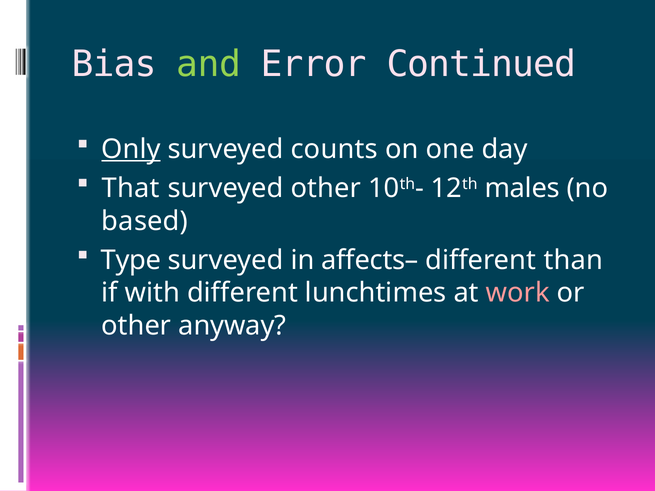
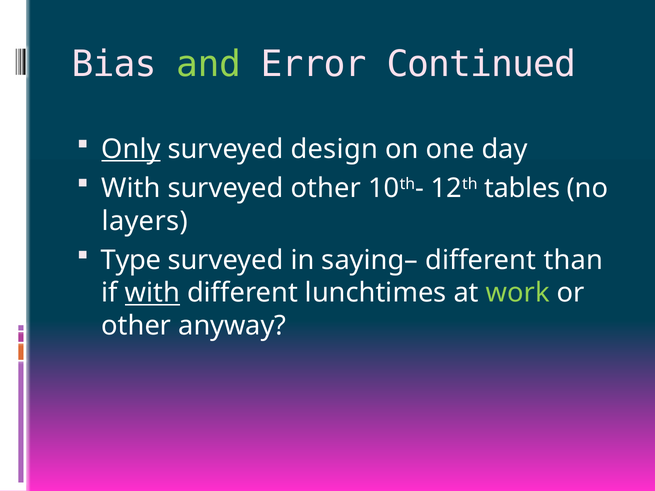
counts: counts -> design (334, 149)
That: That -> With (131, 188)
males: males -> tables (522, 188)
based: based -> layers (145, 221)
affects–: affects– -> saying– (370, 260)
with underline: none -> present (152, 293)
work colour: pink -> light green (518, 293)
